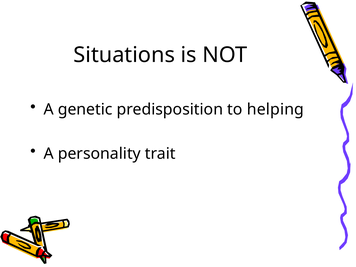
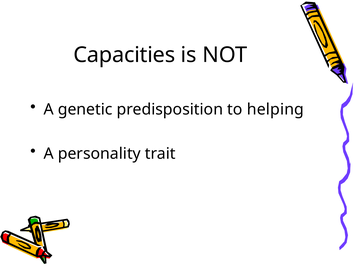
Situations: Situations -> Capacities (124, 55)
